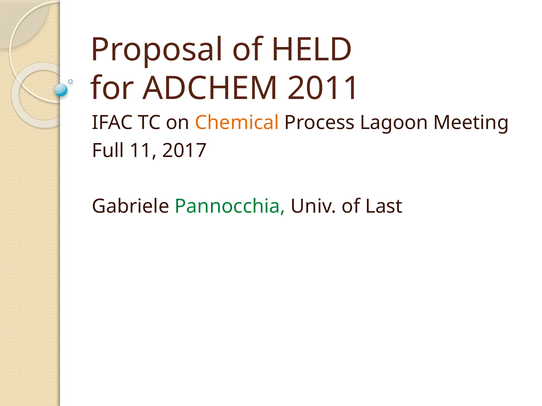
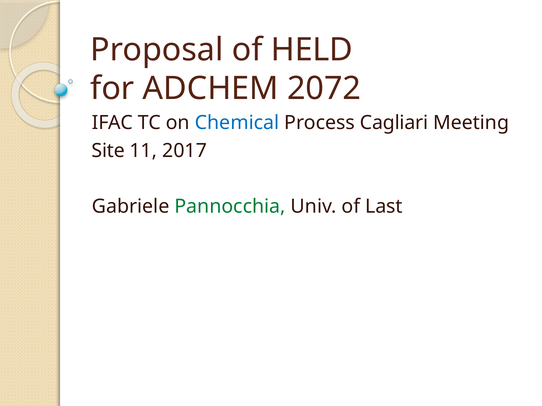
2011: 2011 -> 2072 (324, 89)
Chemical colour: orange -> blue (237, 123)
Lagoon: Lagoon -> Cagliari (394, 123)
Full: Full -> Site (108, 151)
